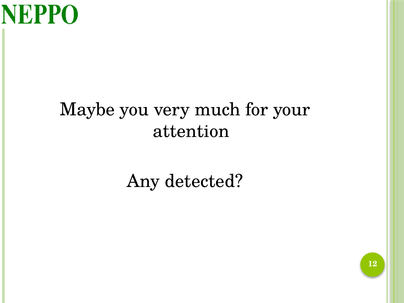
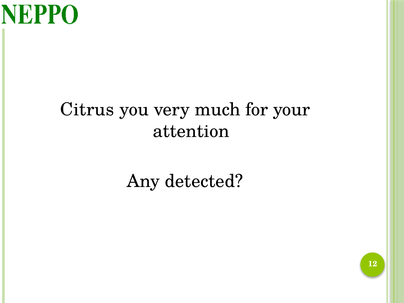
Maybe: Maybe -> Citrus (87, 110)
